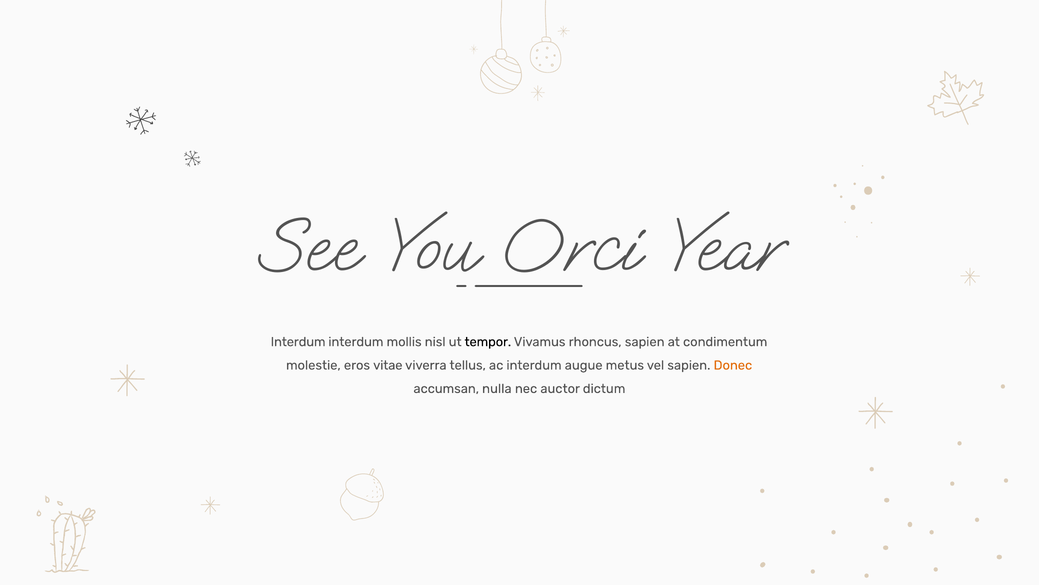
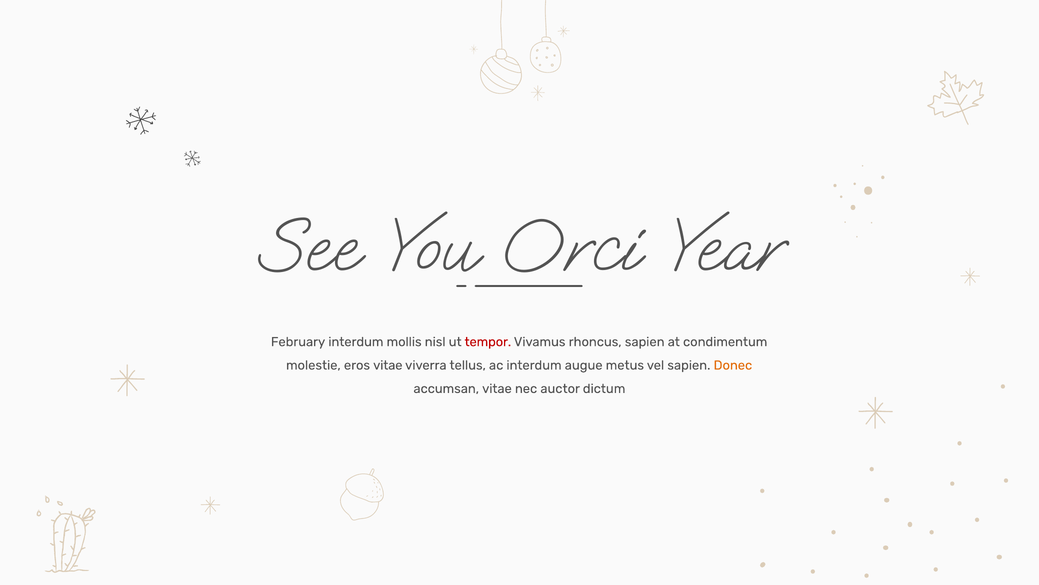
Interdum: Interdum -> February (298, 342)
tempor colour: black -> red (488, 342)
accumsan nulla: nulla -> vitae (497, 388)
